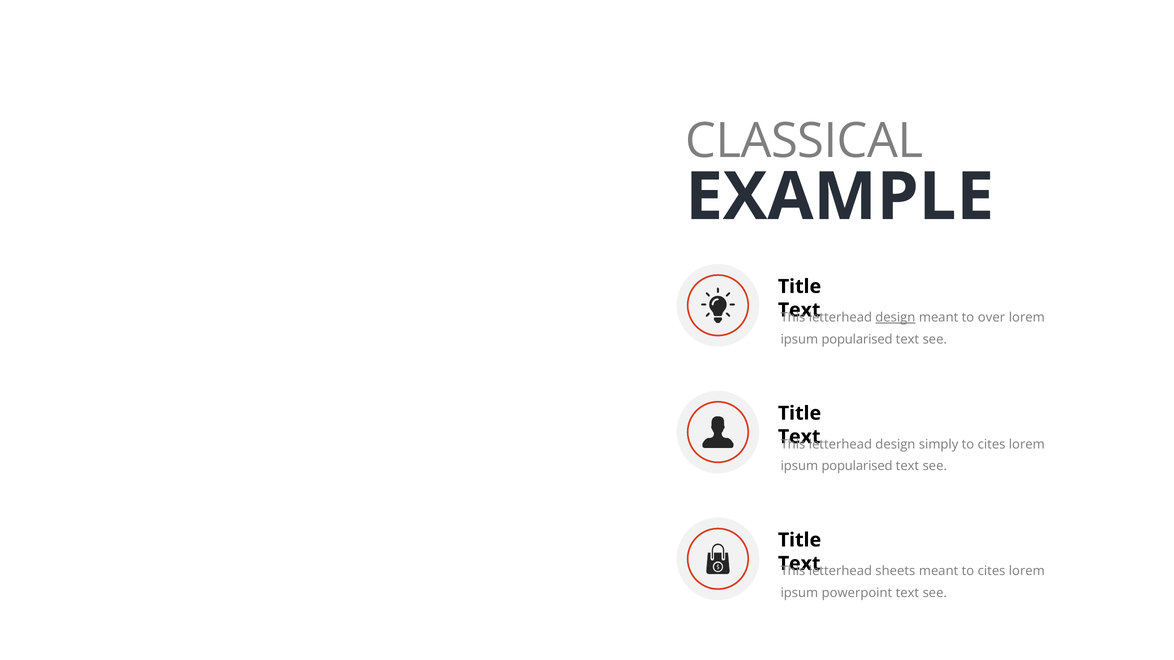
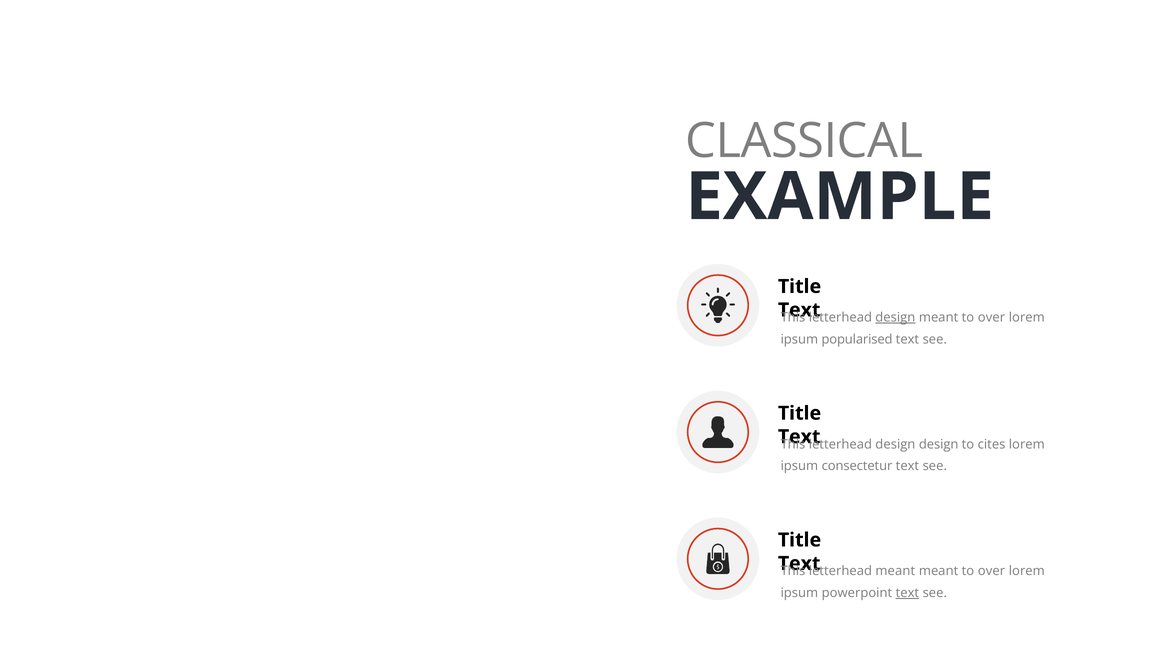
design simply: simply -> design (939, 444)
popularised: popularised -> consectetur (857, 466)
letterhead sheets: sheets -> meant (895, 571)
cites: cites -> over (991, 571)
text underline: none -> present (907, 593)
